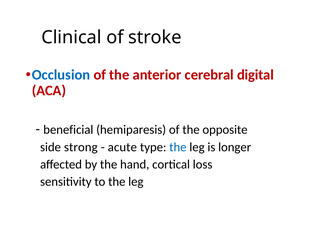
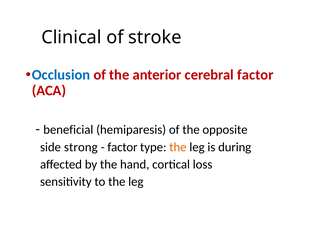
cerebral digital: digital -> factor (255, 75)
acute: acute -> factor (122, 147)
the colour: blue -> orange (178, 147)
longer: longer -> during (235, 147)
